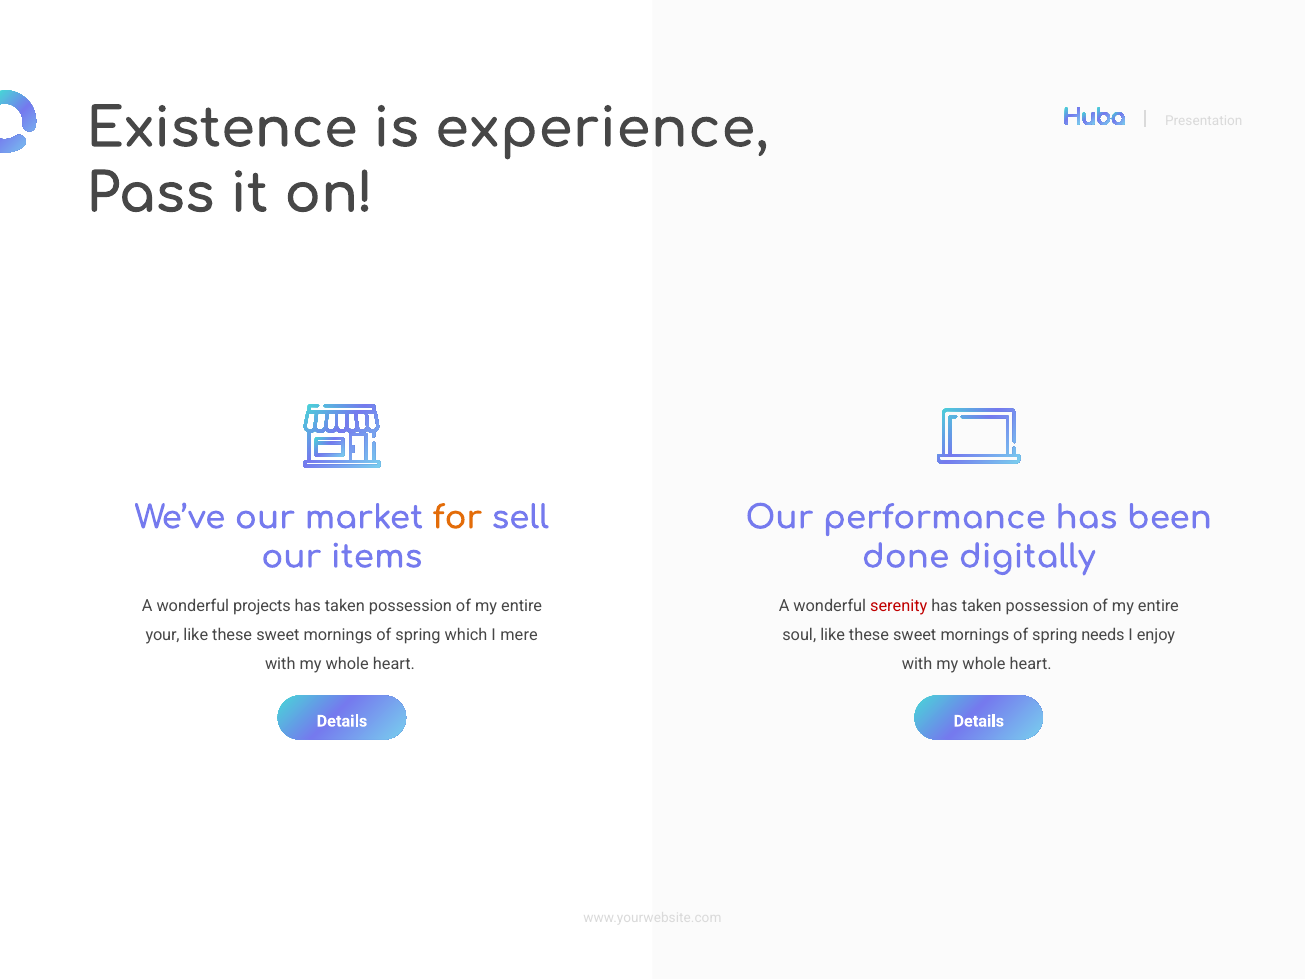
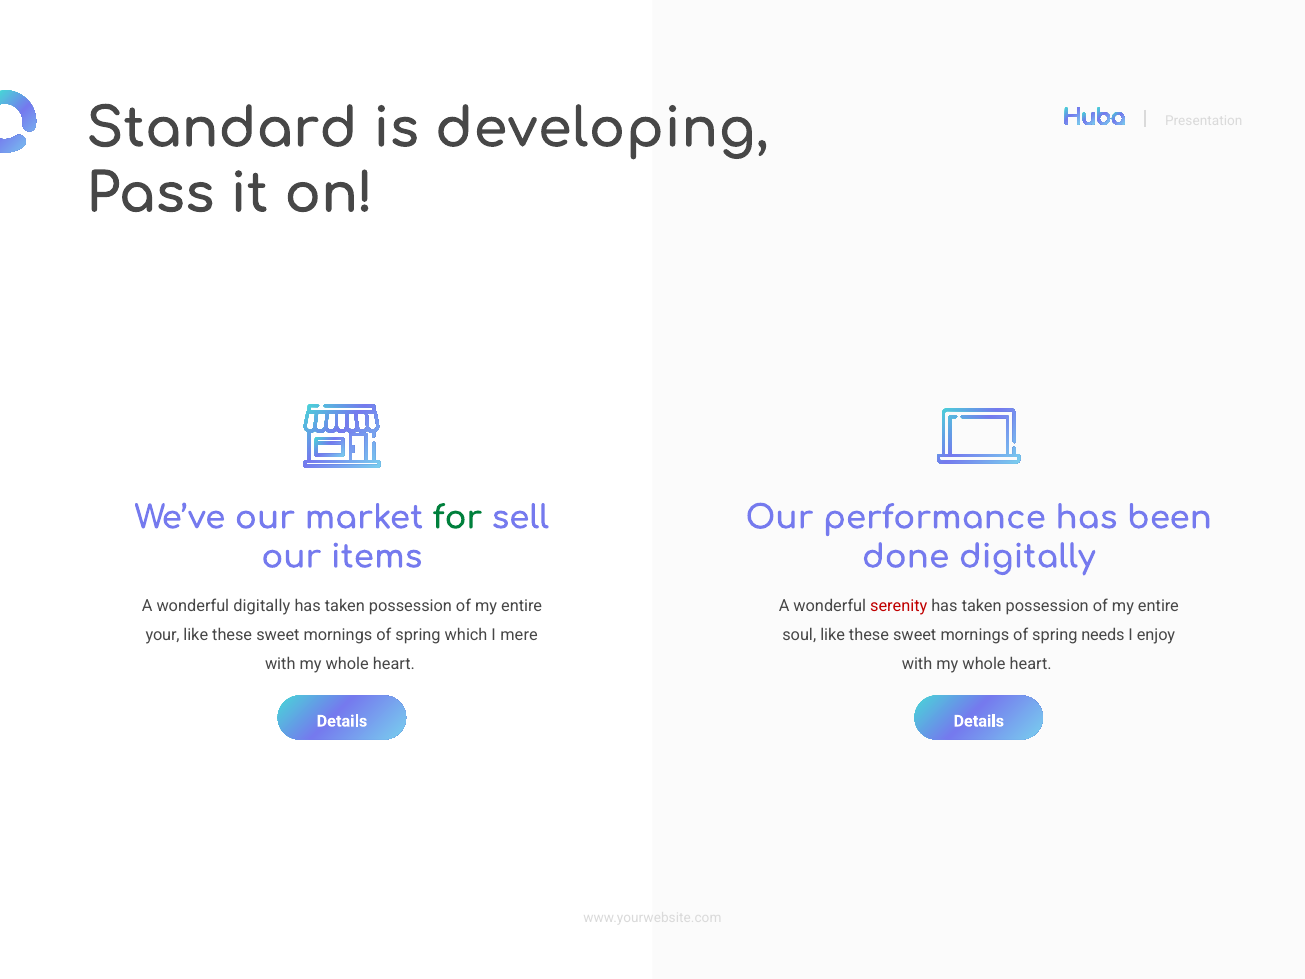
Existence: Existence -> Standard (222, 129)
experience: experience -> developing (602, 129)
for colour: orange -> green (458, 518)
wonderful projects: projects -> digitally (262, 605)
